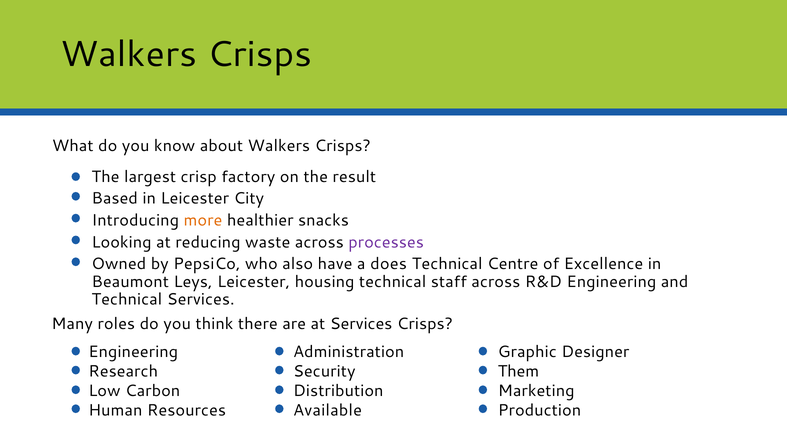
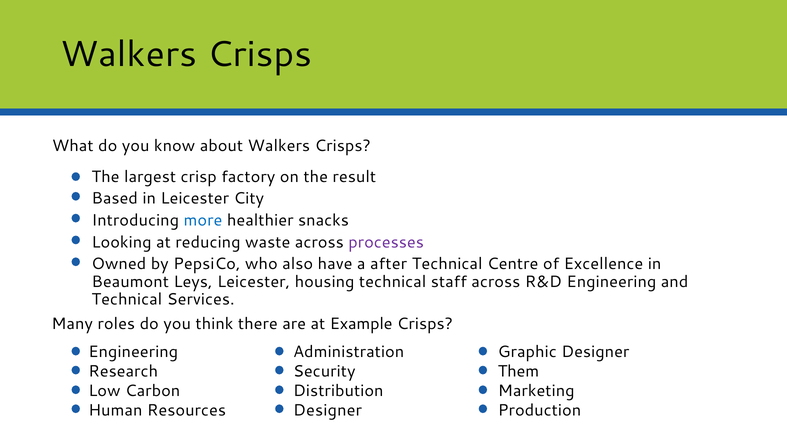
more colour: orange -> blue (203, 221)
does: does -> after (389, 264)
at Services: Services -> Example (361, 325)
Available: Available -> Designer (328, 411)
